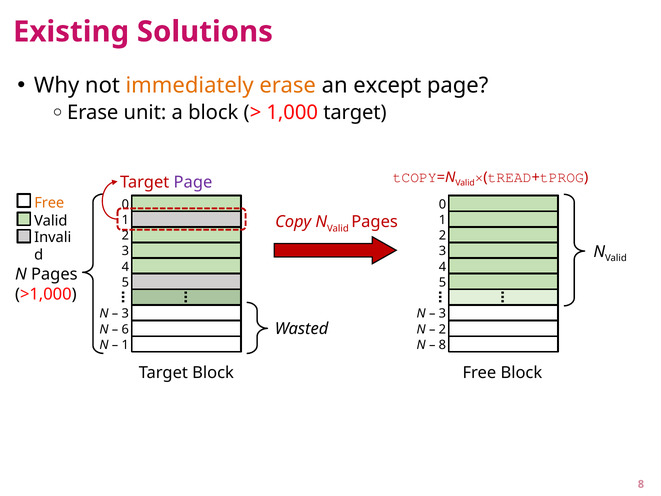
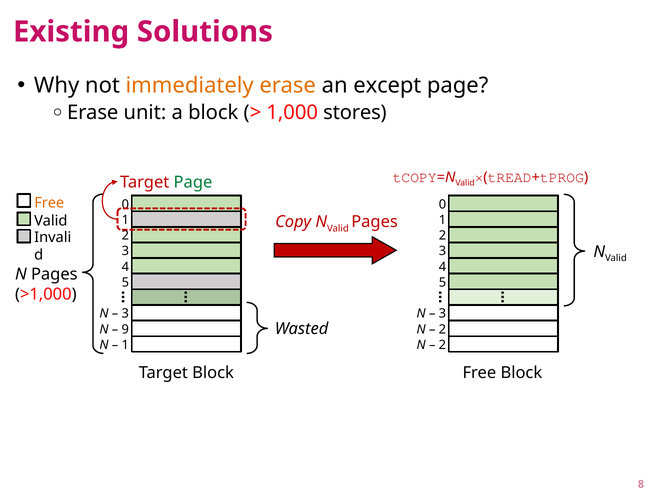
1,000 target: target -> stores (355, 113)
Page colour: purple -> green (193, 182)
6: 6 -> 9 (125, 329)
8: 8 -> 2 (442, 345)
